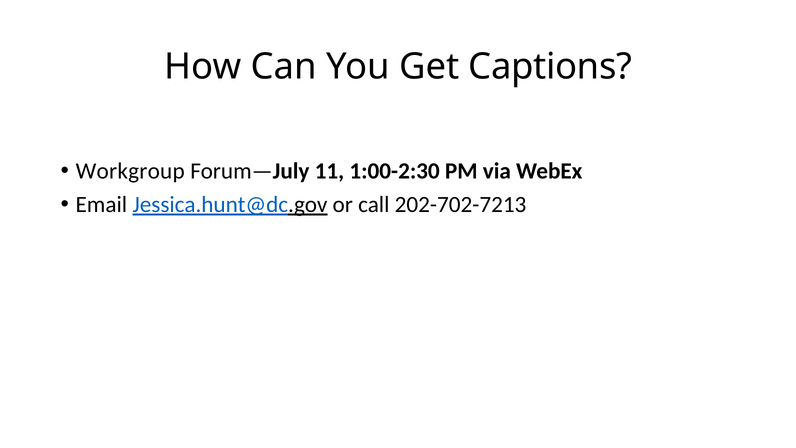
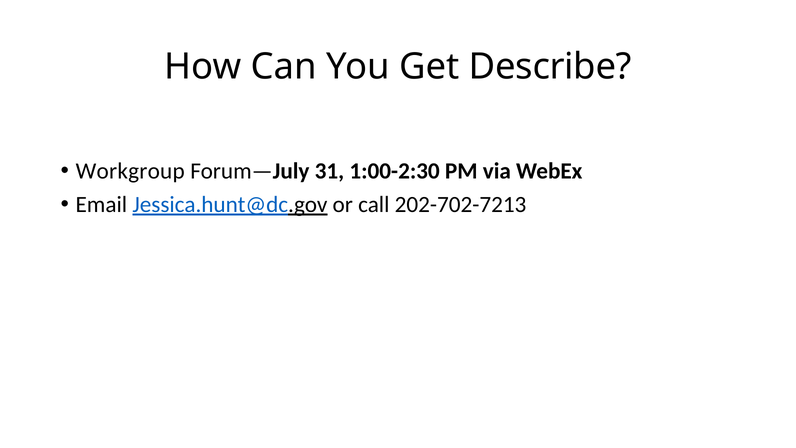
Captions: Captions -> Describe (550, 67)
11: 11 -> 31 (329, 171)
